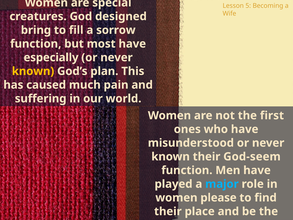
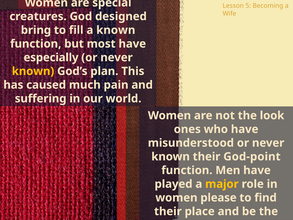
a sorrow: sorrow -> known (116, 30)
first: first -> look (272, 115)
God-seem: God-seem -> God-point (252, 156)
major colour: light blue -> yellow (222, 184)
